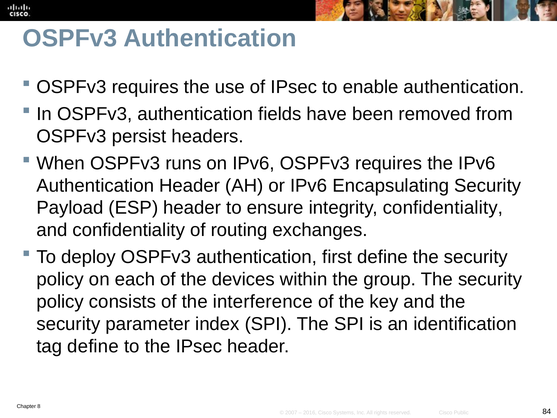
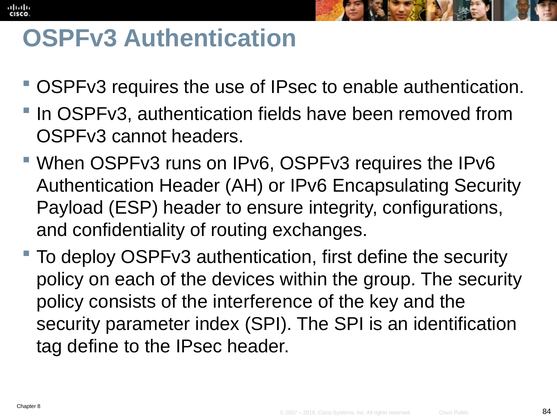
persist: persist -> cannot (139, 136)
integrity confidentiality: confidentiality -> configurations (443, 208)
